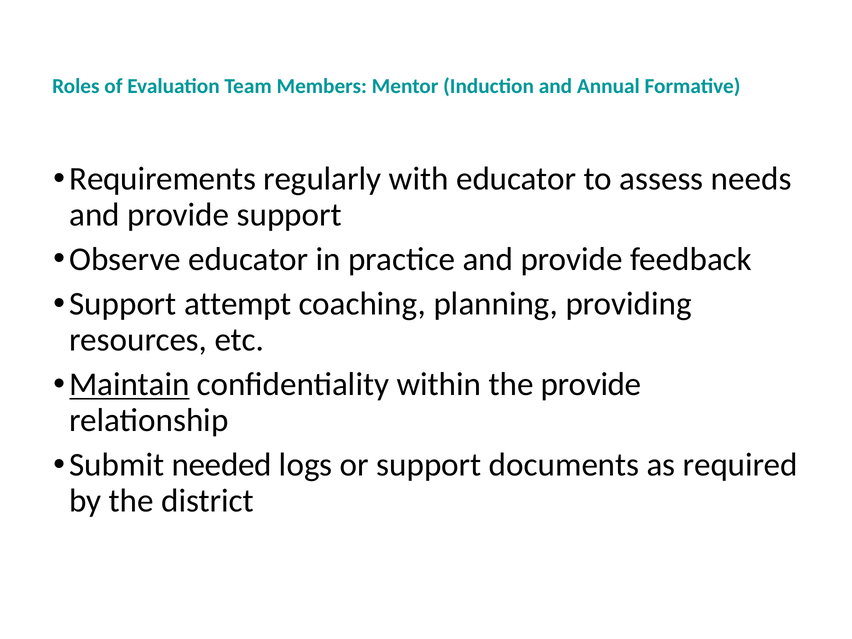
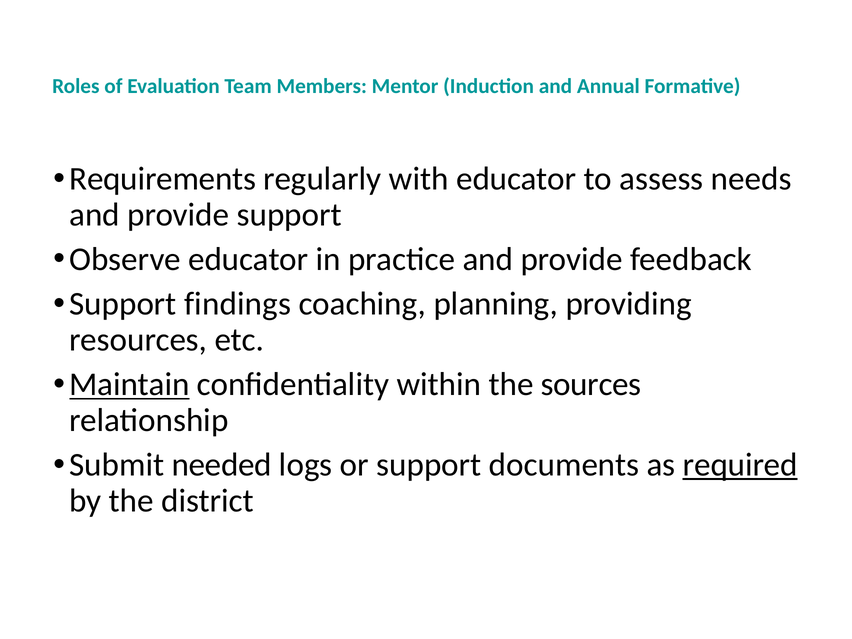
attempt: attempt -> findings (238, 304)
the provide: provide -> sources (591, 385)
required underline: none -> present (740, 465)
